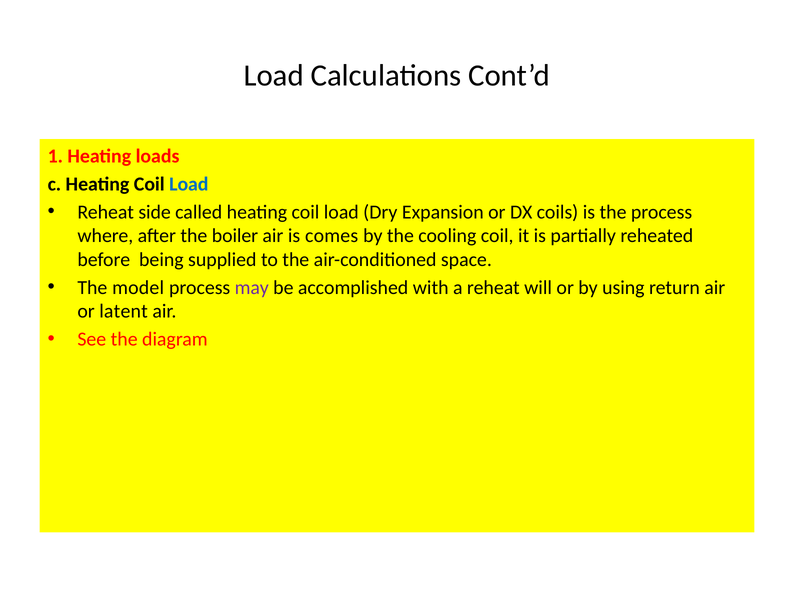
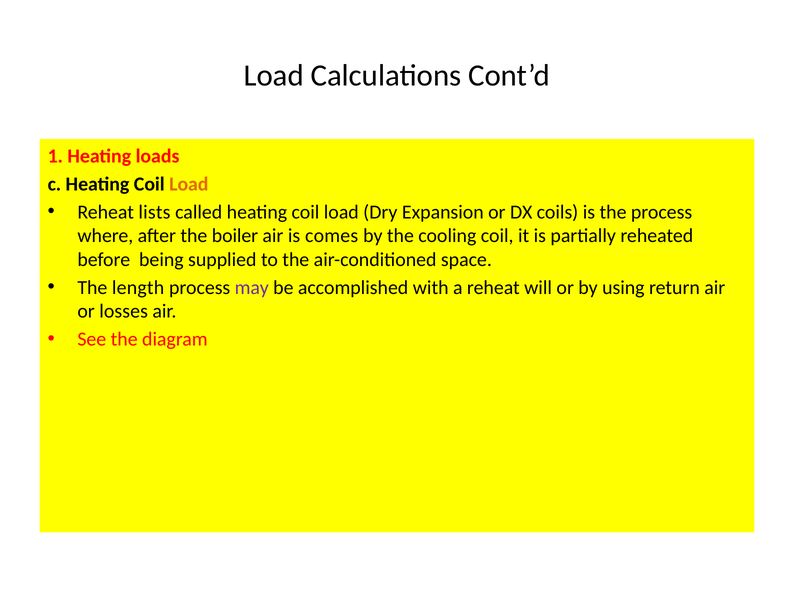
Load colour: blue -> orange (189, 184)
side: side -> lists (154, 212)
model: model -> length (138, 287)
latent: latent -> losses (124, 311)
